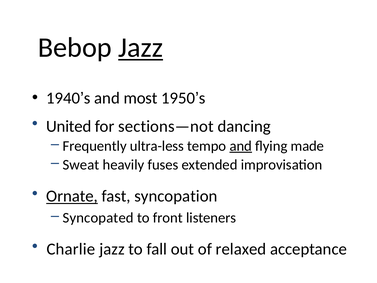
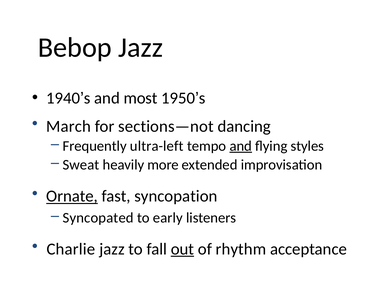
Jazz underline: present -> none (141, 48)
United: United -> March (69, 126)
ultra-less: ultra-less -> ultra-left (157, 146)
made: made -> styles (307, 146)
fuses: fuses -> more (163, 165)
front: front -> early (168, 218)
out underline: none -> present (182, 249)
relaxed: relaxed -> rhythm (241, 249)
